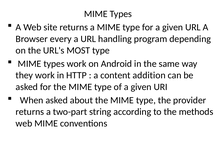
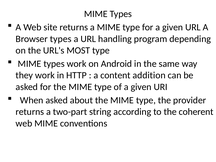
Browser every: every -> types (61, 39)
methods: methods -> coherent (196, 112)
